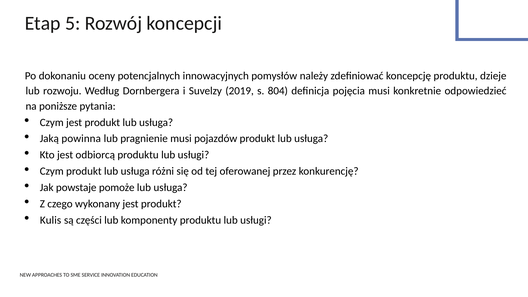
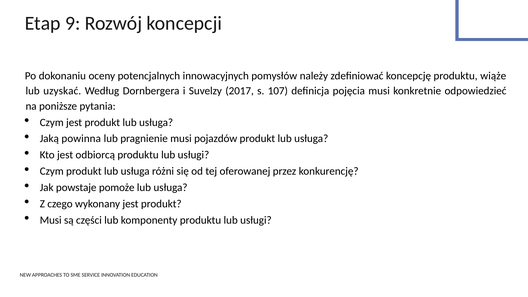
5: 5 -> 9 (73, 23)
dzieje: dzieje -> wiąże (493, 76)
rozwoju: rozwoju -> uzyskać (62, 91)
2019: 2019 -> 2017 (240, 91)
804: 804 -> 107 (278, 91)
Kulis: Kulis -> Musi (51, 220)
